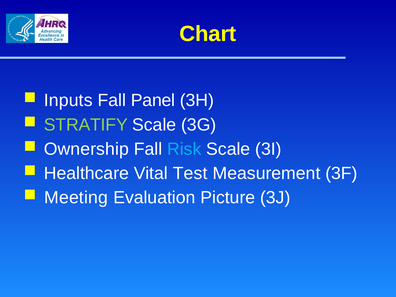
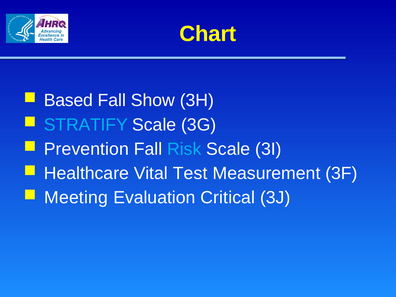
Inputs: Inputs -> Based (68, 100)
Panel: Panel -> Show (153, 100)
STRATIFY colour: light green -> light blue (86, 125)
Ownership: Ownership -> Prevention (86, 149)
Picture: Picture -> Critical (228, 198)
